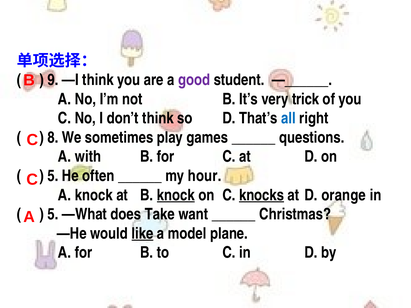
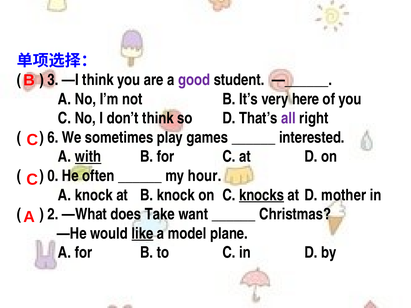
9: 9 -> 3 (53, 80)
trick: trick -> here (306, 99)
all colour: blue -> purple (288, 118)
8: 8 -> 6 (53, 138)
questions: questions -> interested (312, 138)
with underline: none -> present (88, 157)
5: 5 -> 0 (53, 176)
knock underline: present -> none (176, 195)
orange: orange -> mother (344, 195)
5: 5 -> 2 (53, 214)
